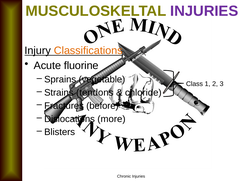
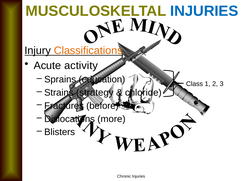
INJURIES colour: purple -> blue (204, 11)
fluorine: fluorine -> activity (81, 66)
vegetable: vegetable -> education (102, 80)
tendons: tendons -> strategy (95, 93)
